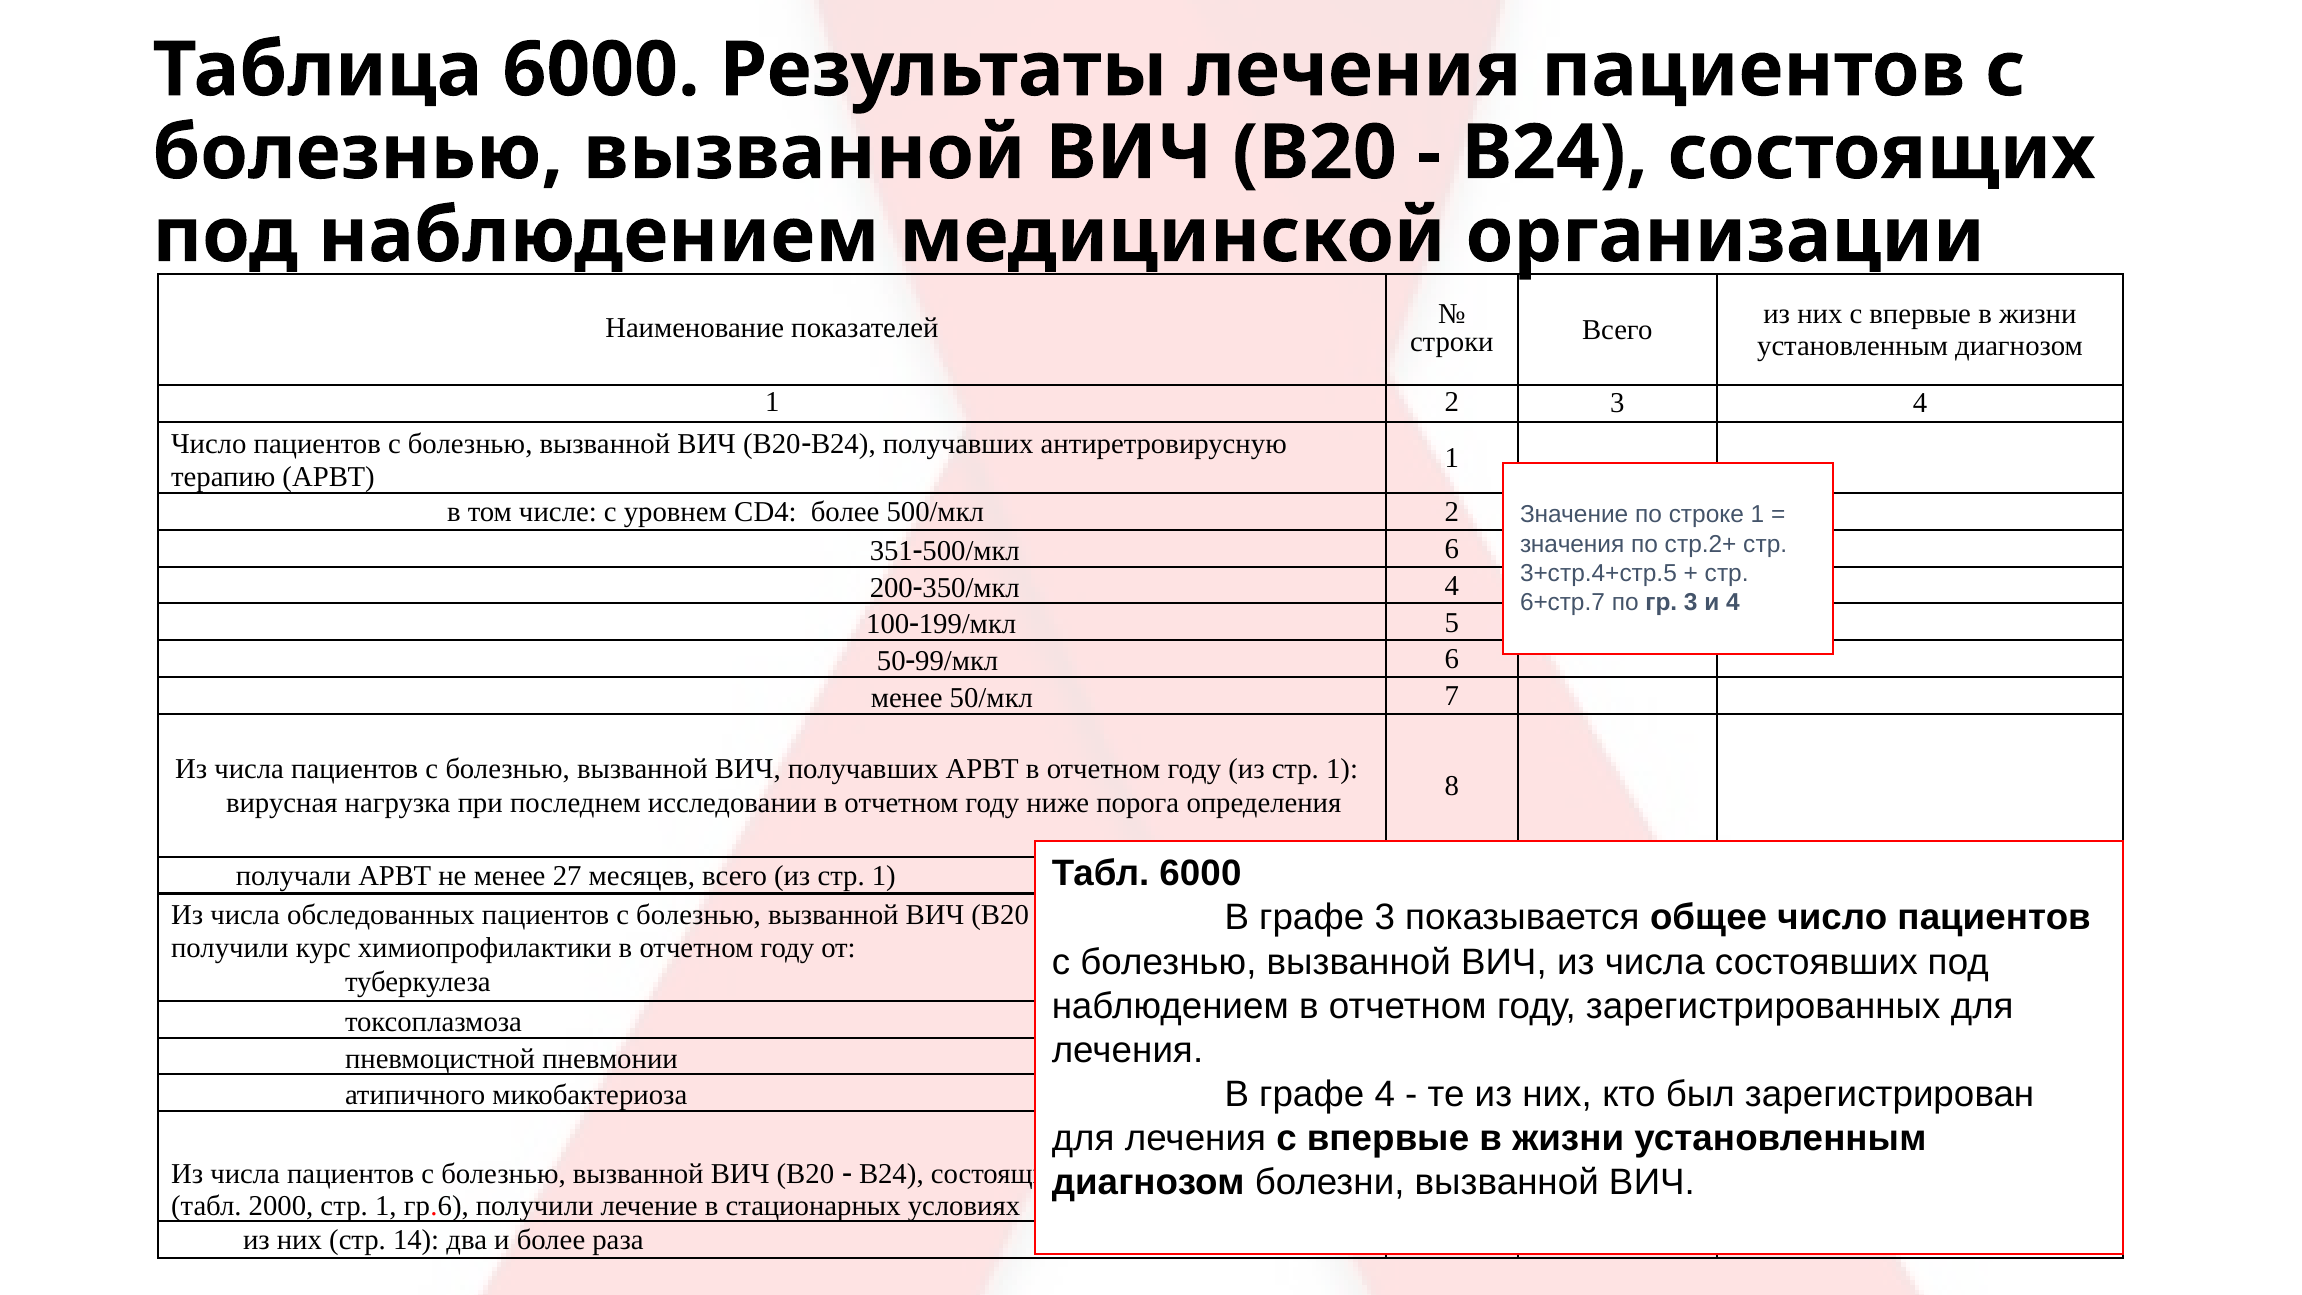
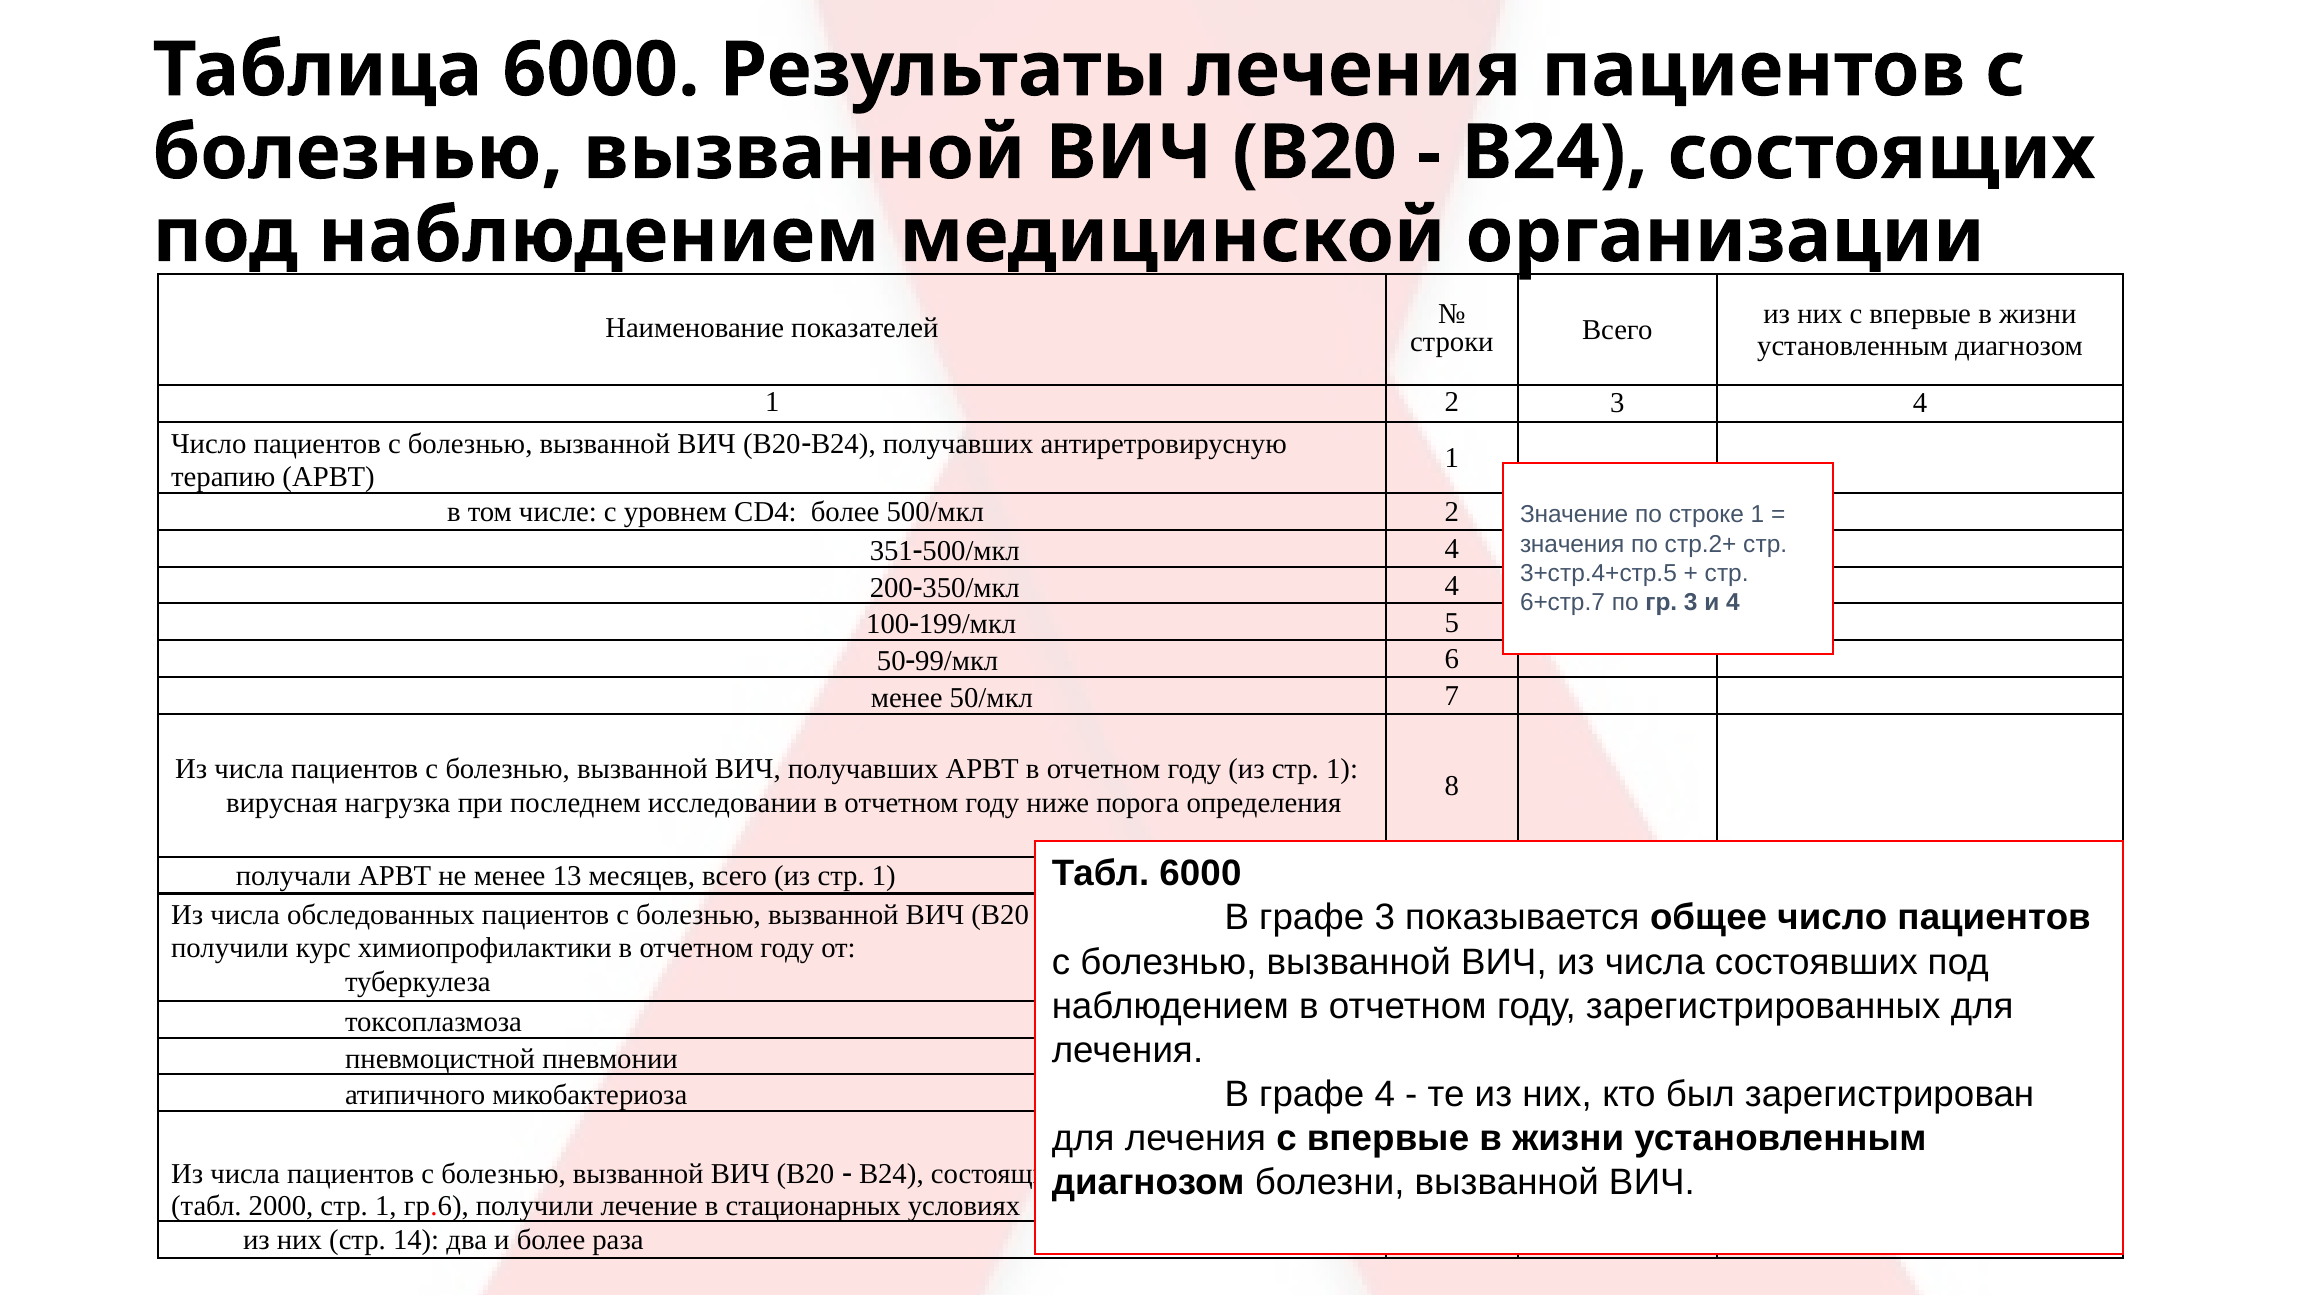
351500/мкл 6: 6 -> 4 (1452, 549)
менее 27: 27 -> 13 (567, 876)
